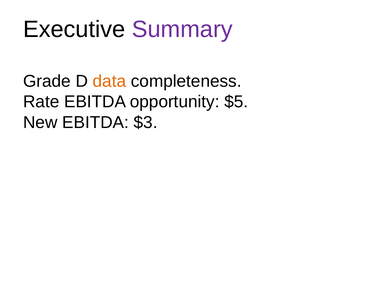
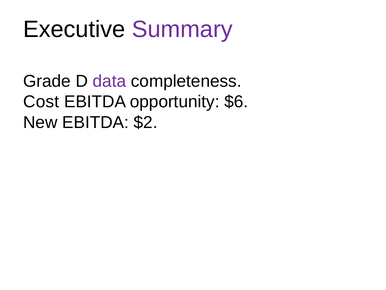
data colour: orange -> purple (109, 81)
Rate: Rate -> Cost (41, 102)
$5: $5 -> $6 (236, 102)
$3: $3 -> $2 (146, 122)
